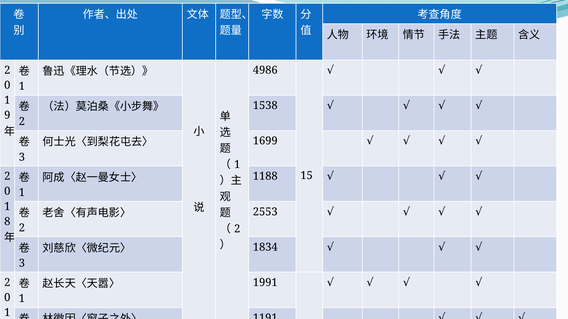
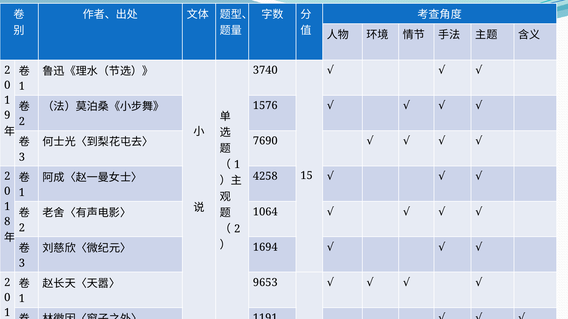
4986: 4986 -> 3740 (265, 70)
1538: 1538 -> 1576 (265, 106)
1699: 1699 -> 7690 (265, 141)
1188: 1188 -> 4258 (265, 177)
2553: 2553 -> 1064 (265, 212)
1834: 1834 -> 1694 (265, 247)
1991: 1991 -> 9653 (265, 283)
